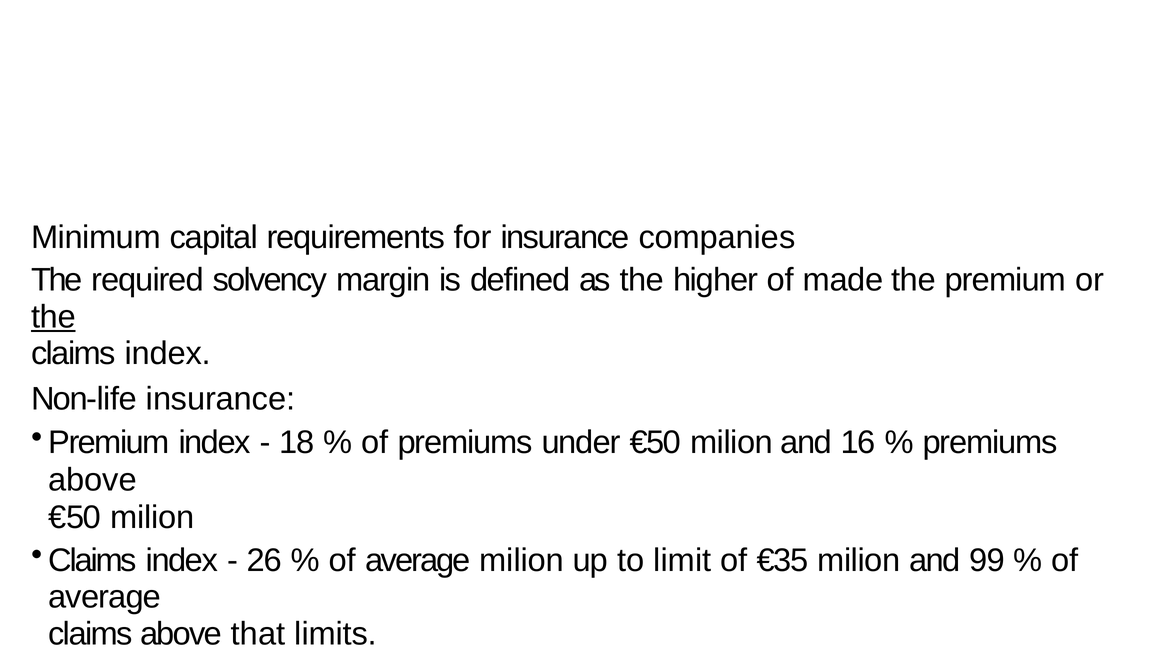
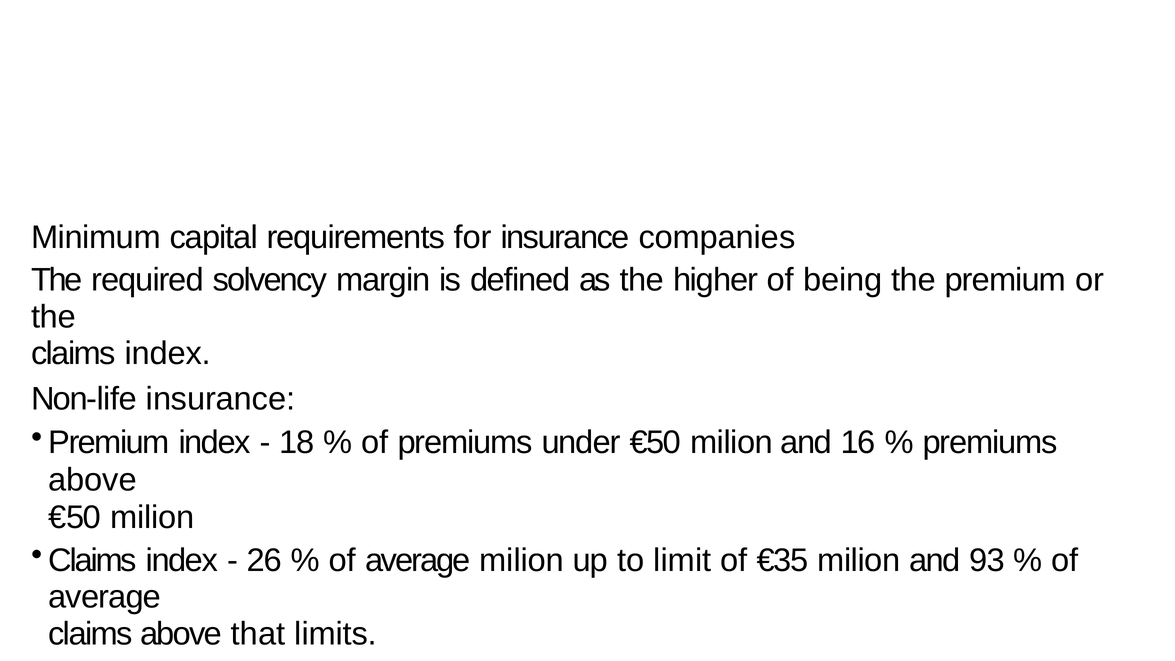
made: made -> being (843, 280)
the underline: present -> none (54, 317)
99: 99 -> 93 (987, 560)
